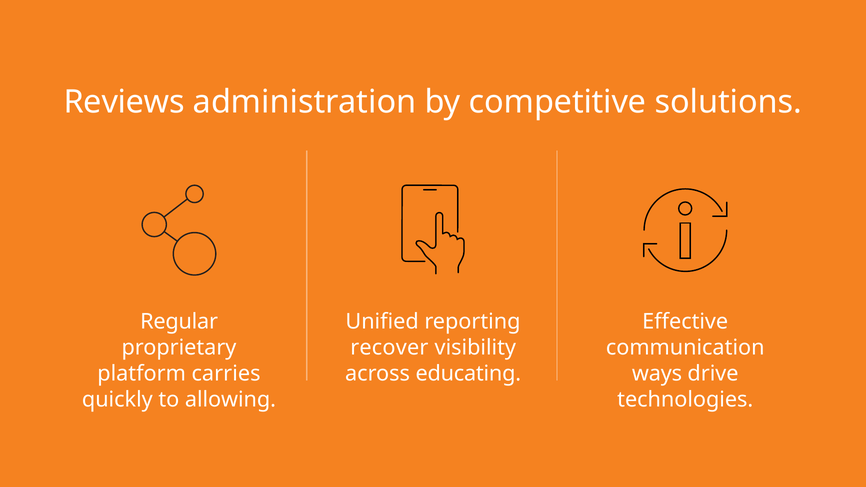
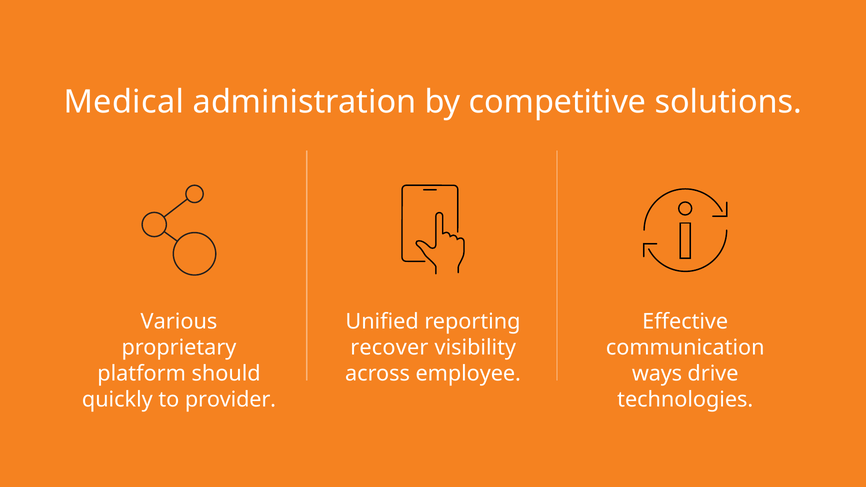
Reviews: Reviews -> Medical (124, 102)
Regular: Regular -> Various (179, 322)
carries: carries -> should (226, 374)
educating: educating -> employee (468, 374)
allowing: allowing -> provider (230, 400)
